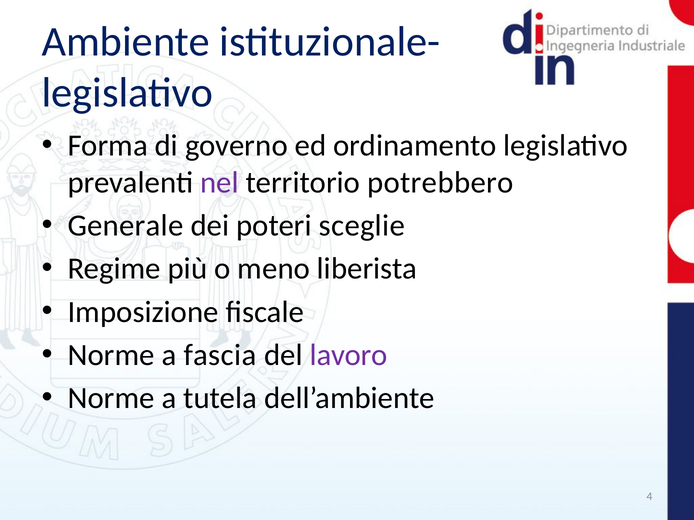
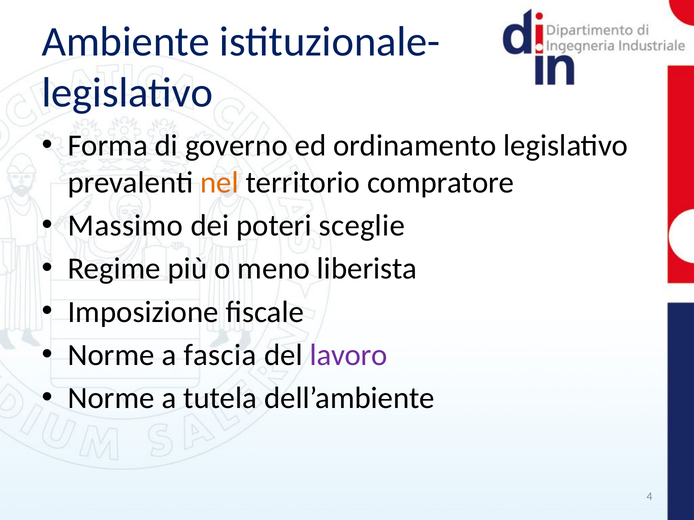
nel colour: purple -> orange (220, 183)
potrebbero: potrebbero -> compratore (441, 183)
Generale: Generale -> Massimo (125, 226)
